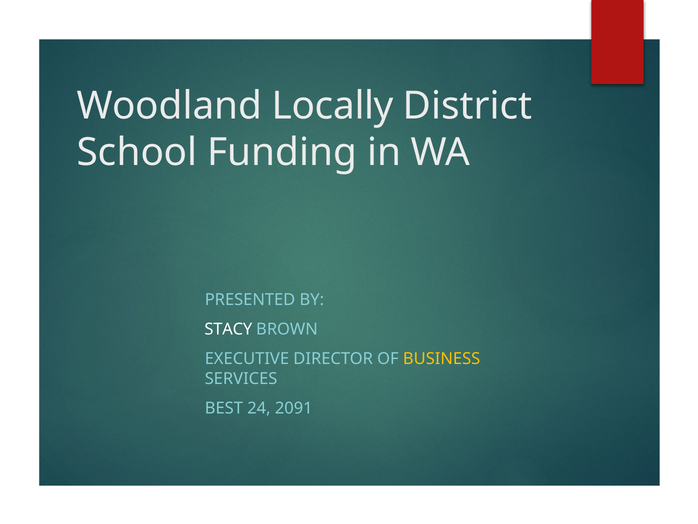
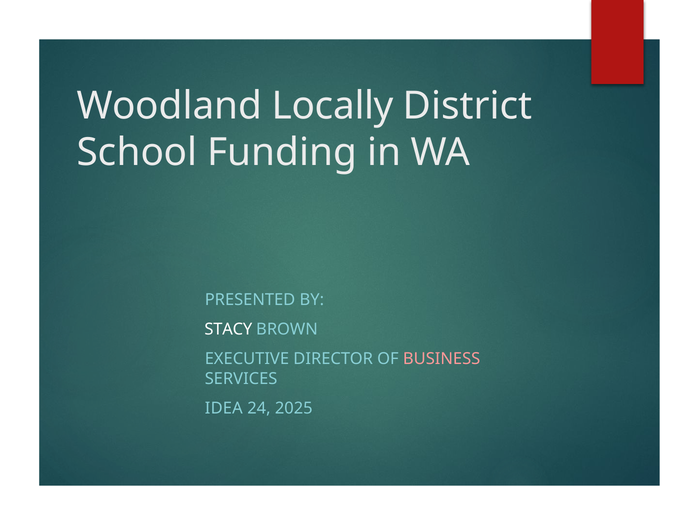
BUSINESS colour: yellow -> pink (442, 359)
BEST: BEST -> IDEA (224, 408)
2091: 2091 -> 2025 (294, 408)
